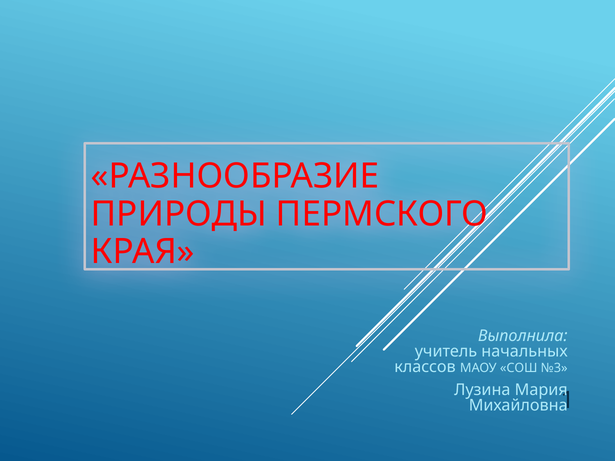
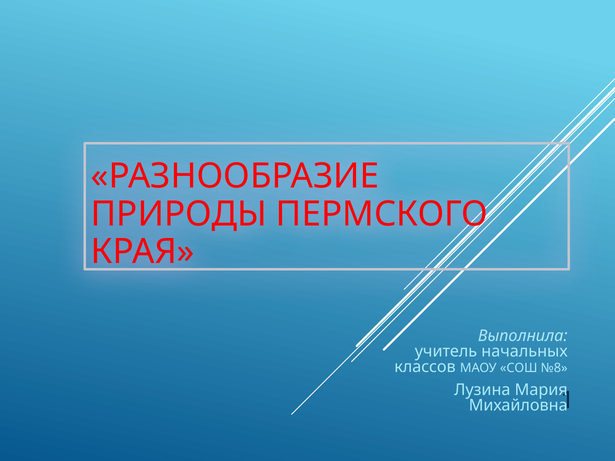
№3: №3 -> №8 (554, 368)
